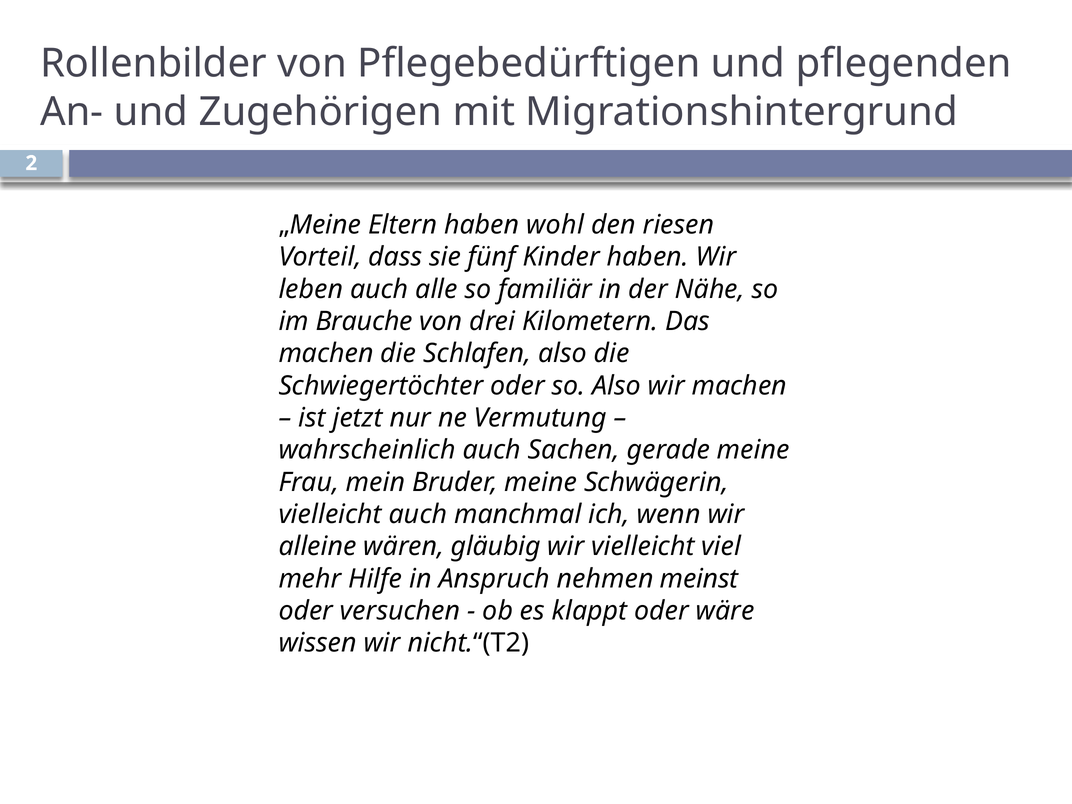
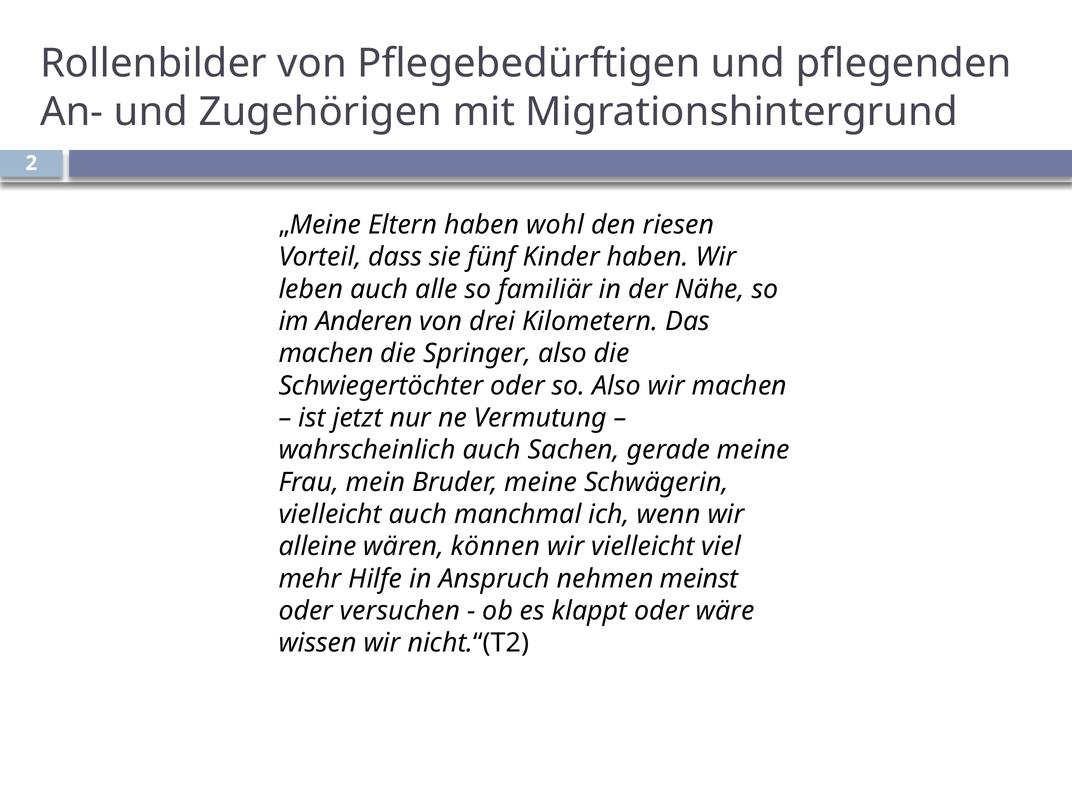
Brauche: Brauche -> Anderen (364, 321)
Schlafen: Schlafen -> Springer (477, 354)
gläubig: gläubig -> können (496, 547)
